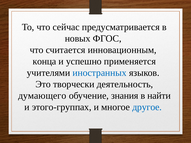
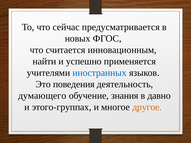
конца: конца -> найти (44, 61)
творчески: творчески -> поведения (74, 84)
найти: найти -> давно (159, 96)
другое colour: blue -> orange (147, 107)
